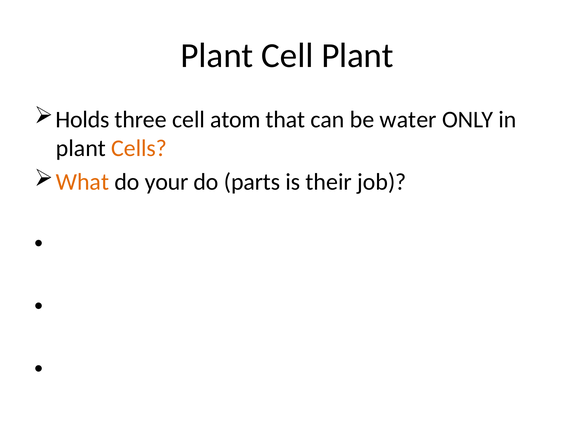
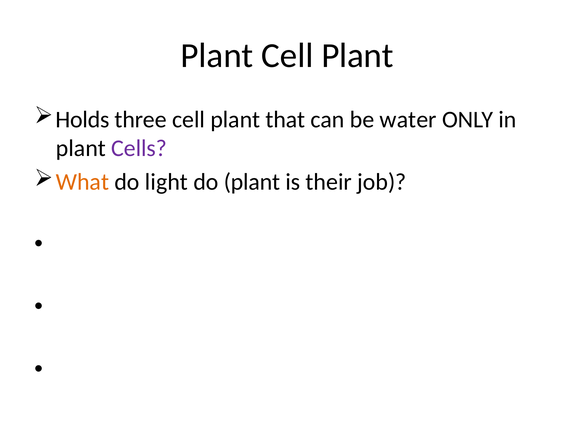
three cell atom: atom -> plant (235, 119)
Cells colour: orange -> purple (139, 148)
your: your -> light (166, 182)
do parts: parts -> plant (252, 182)
